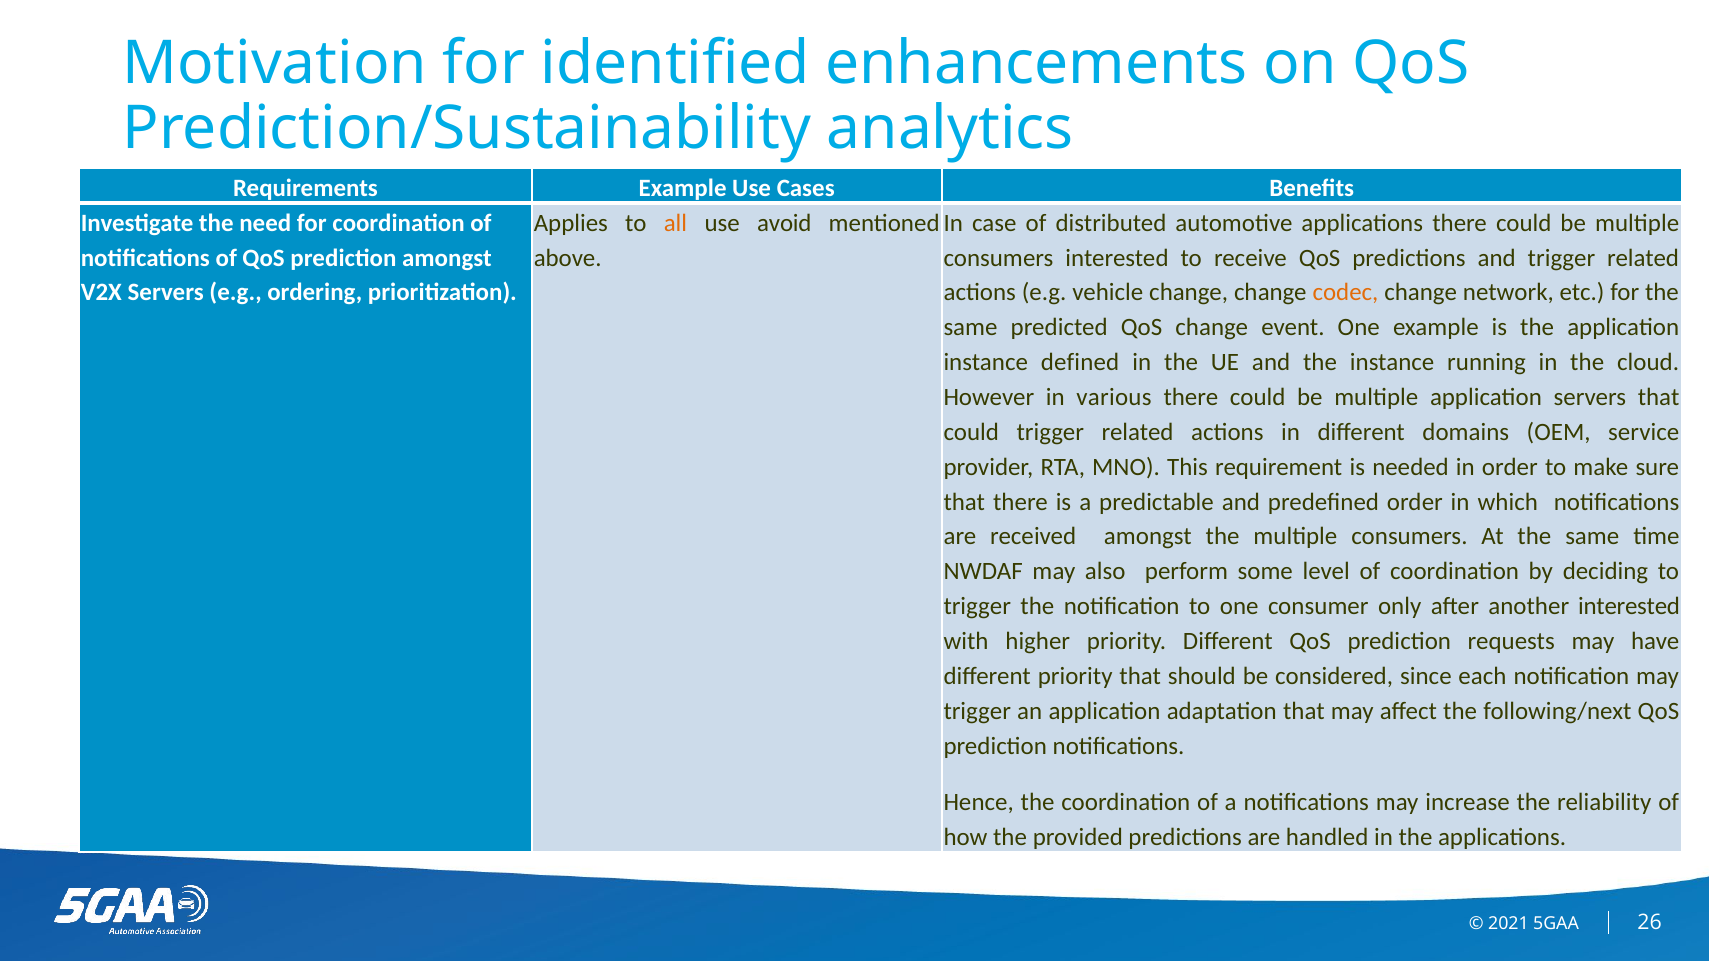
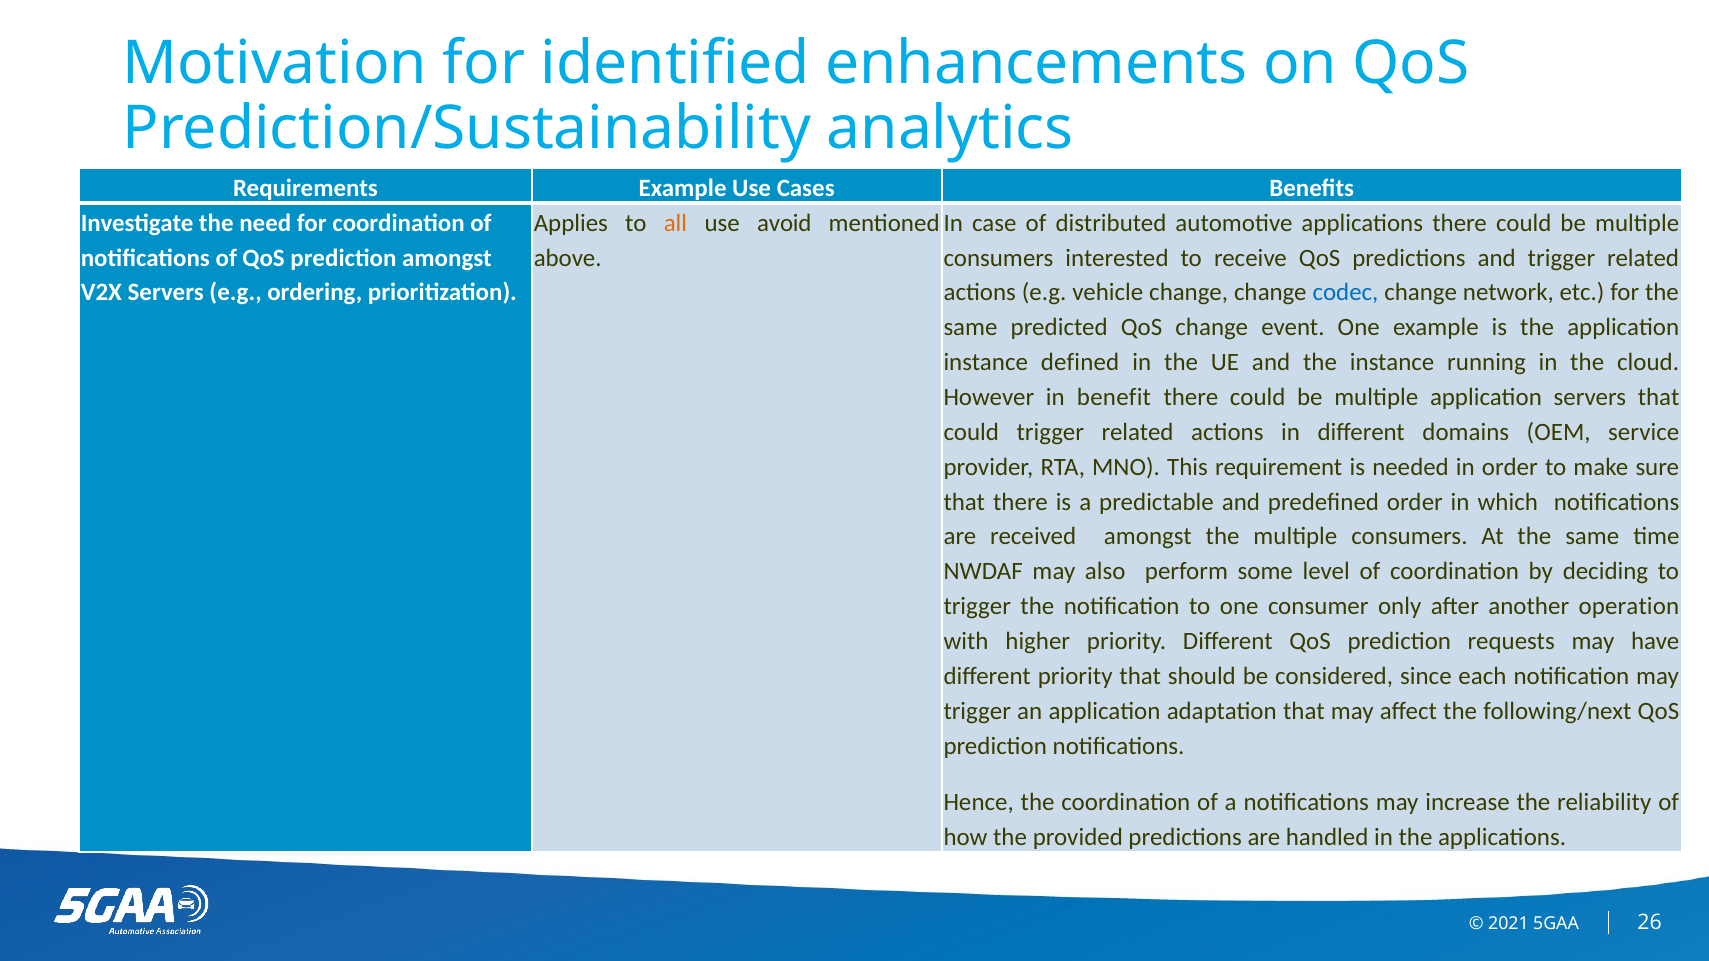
codec colour: orange -> blue (1345, 293)
various: various -> benefit (1114, 397)
another interested: interested -> operation (1629, 607)
